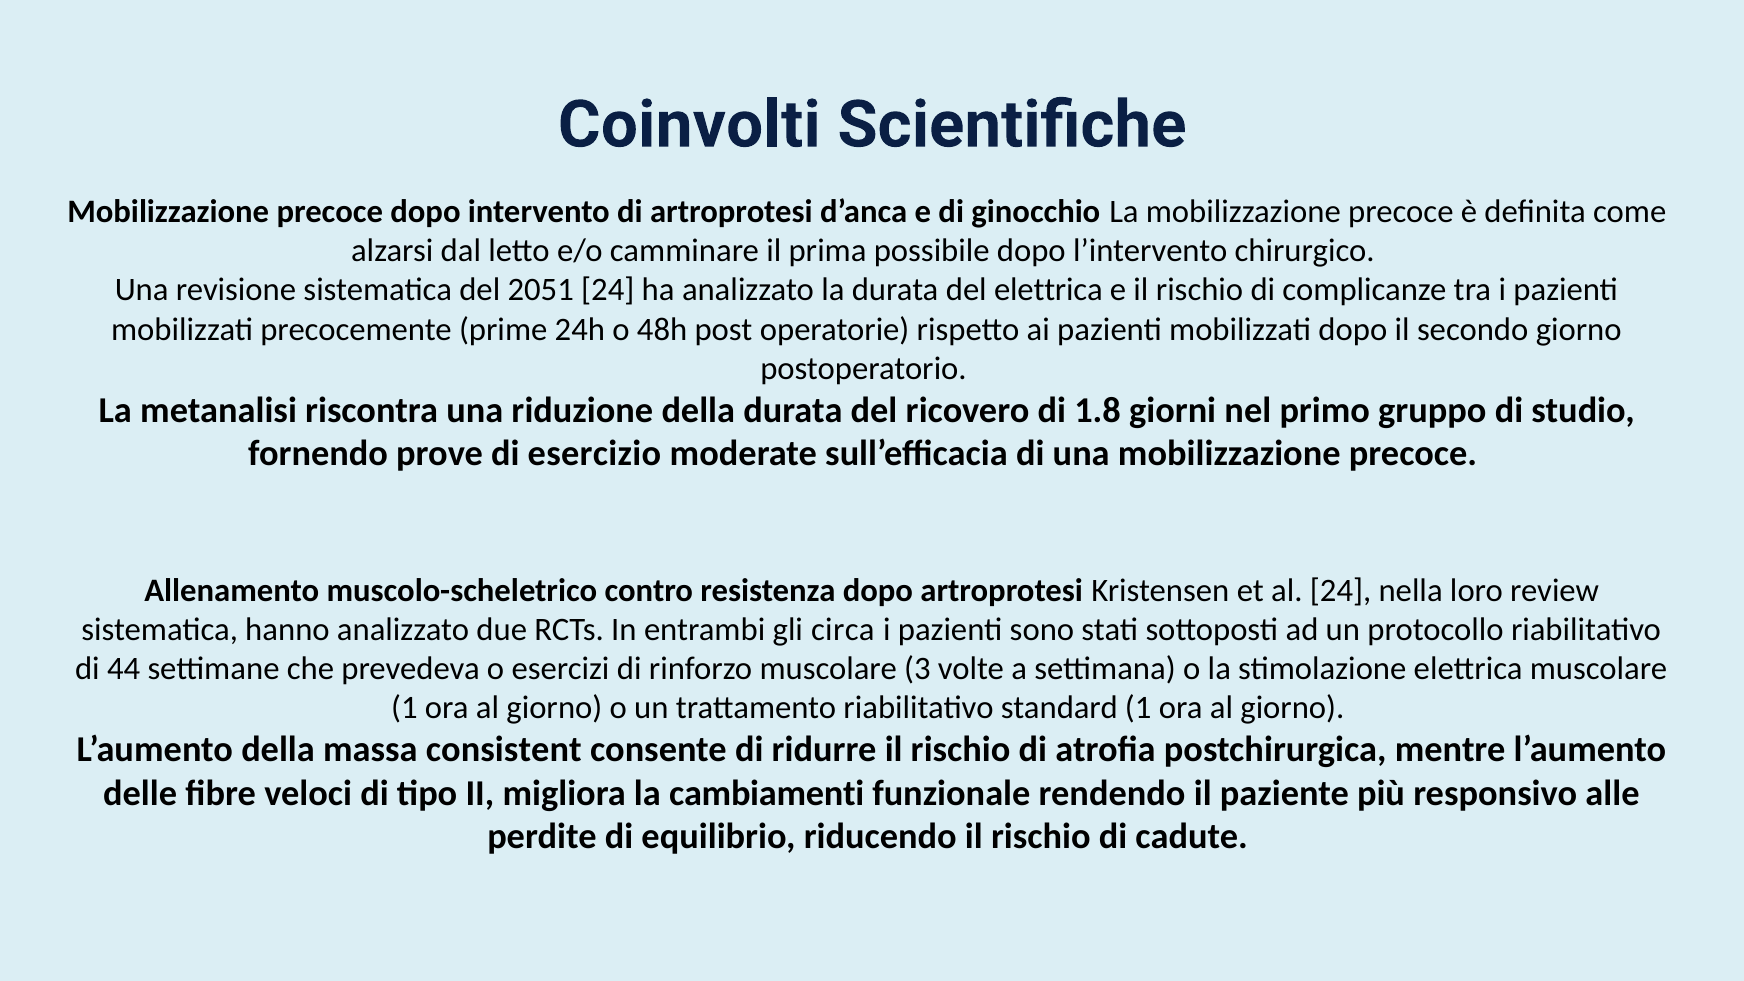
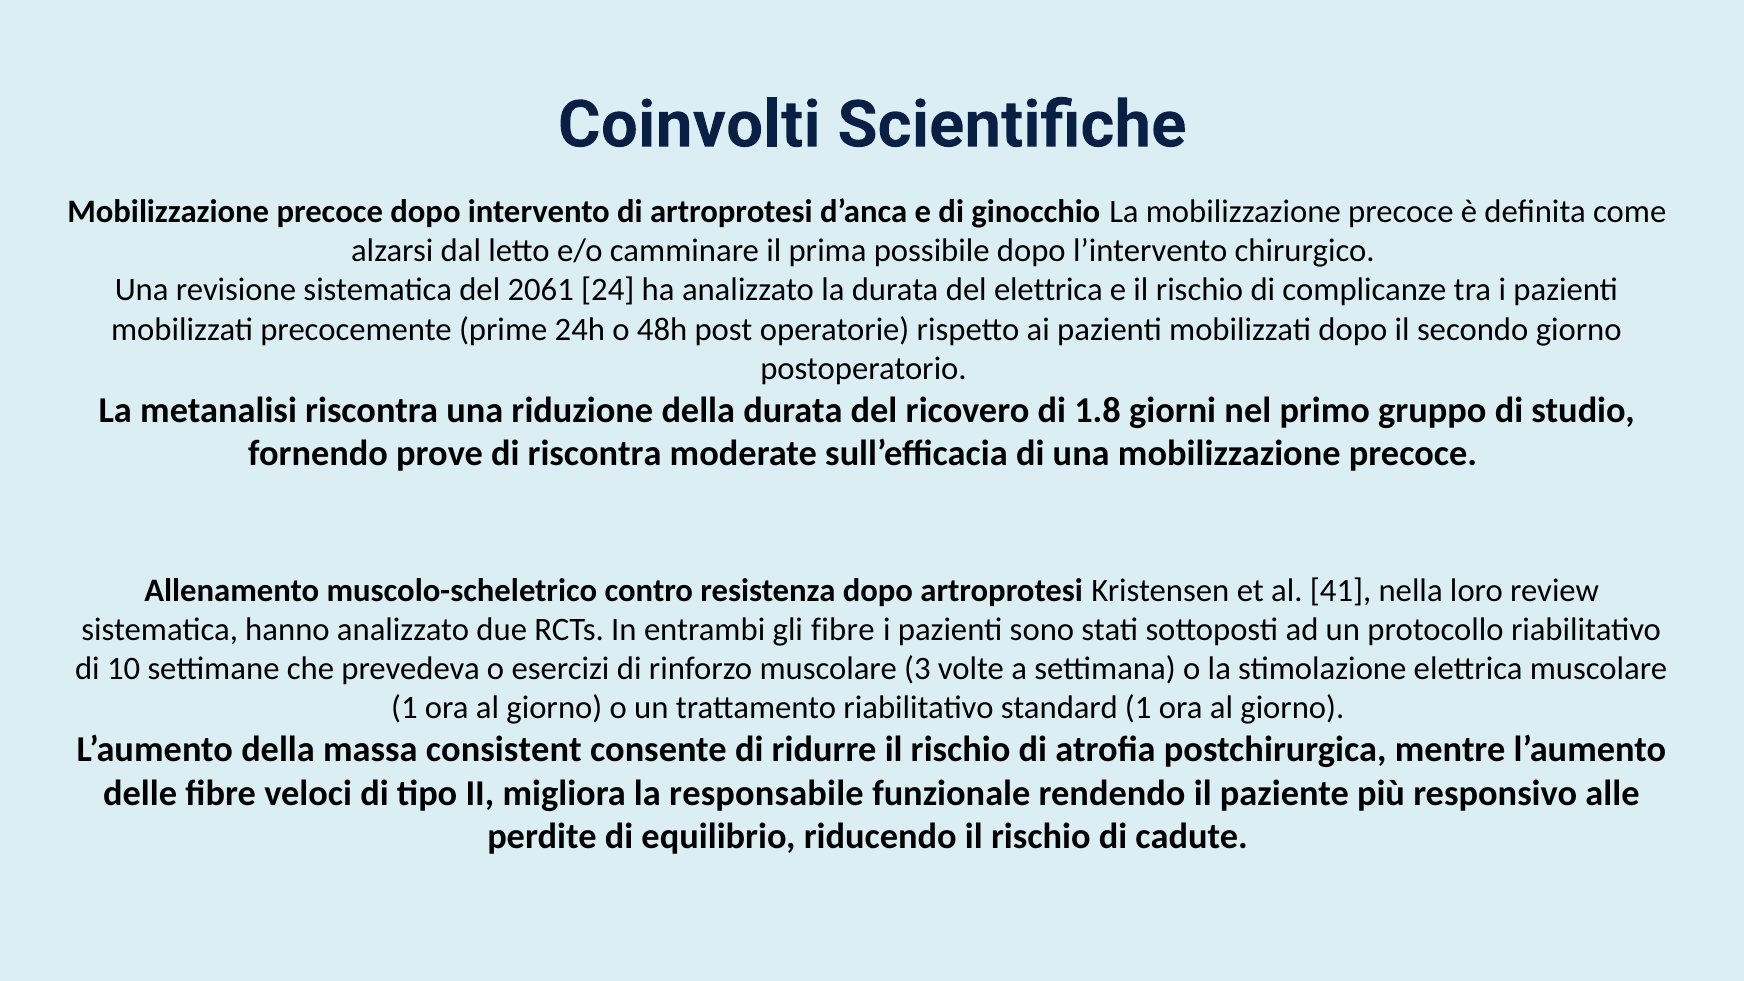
2051: 2051 -> 2061 (541, 290)
di esercizio: esercizio -> riscontra (595, 454)
al 24: 24 -> 41 (1341, 590)
gli circa: circa -> fibre (843, 630)
44: 44 -> 10 (124, 669)
cambiamenti: cambiamenti -> responsabile (766, 794)
